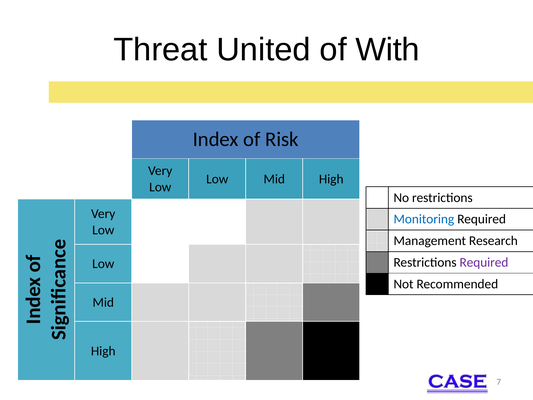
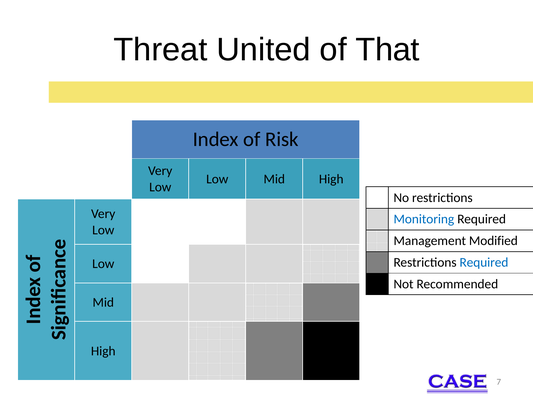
With: With -> That (388, 50)
Research: Research -> Modified (493, 241)
Required colour: purple -> blue (484, 262)
